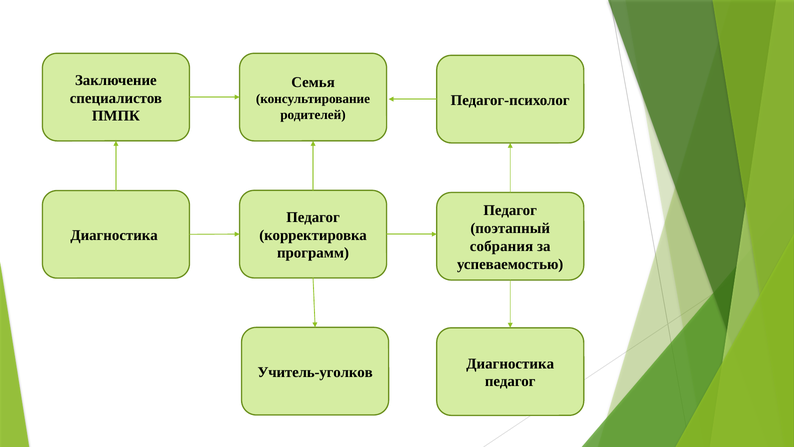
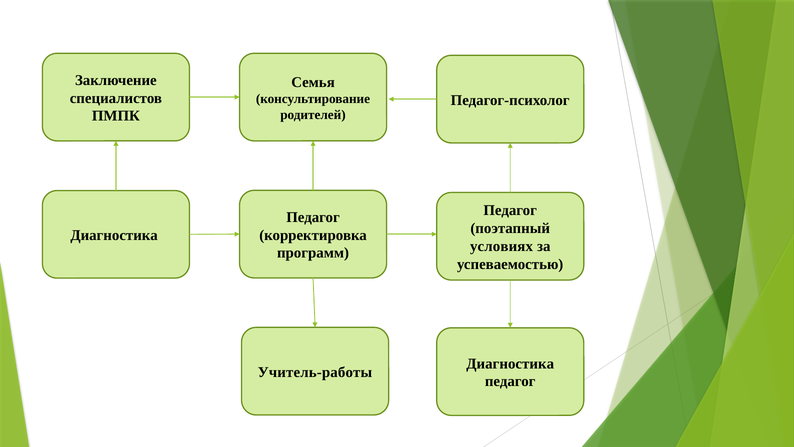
собрания: собрания -> условиях (502, 246)
Учитель-уголков: Учитель-уголков -> Учитель-работы (315, 372)
